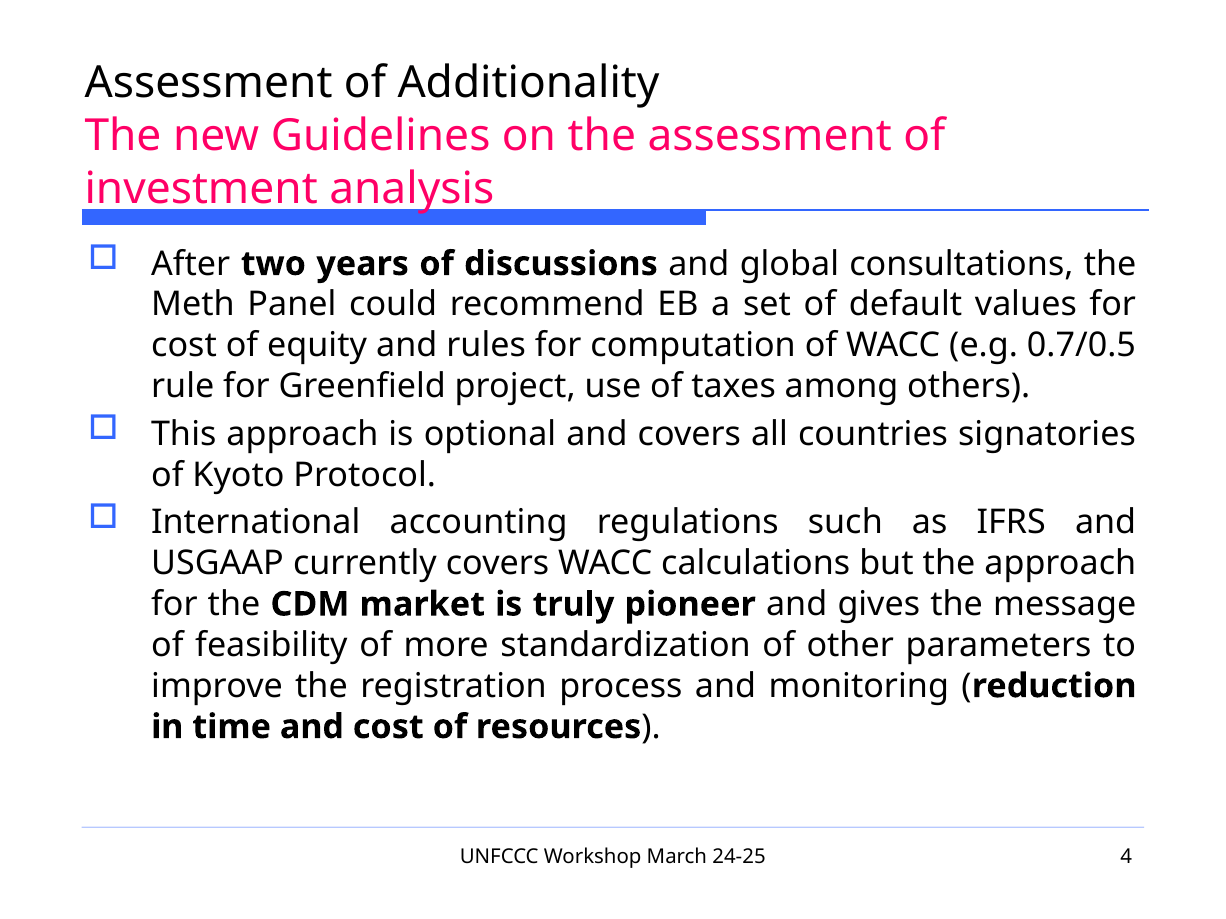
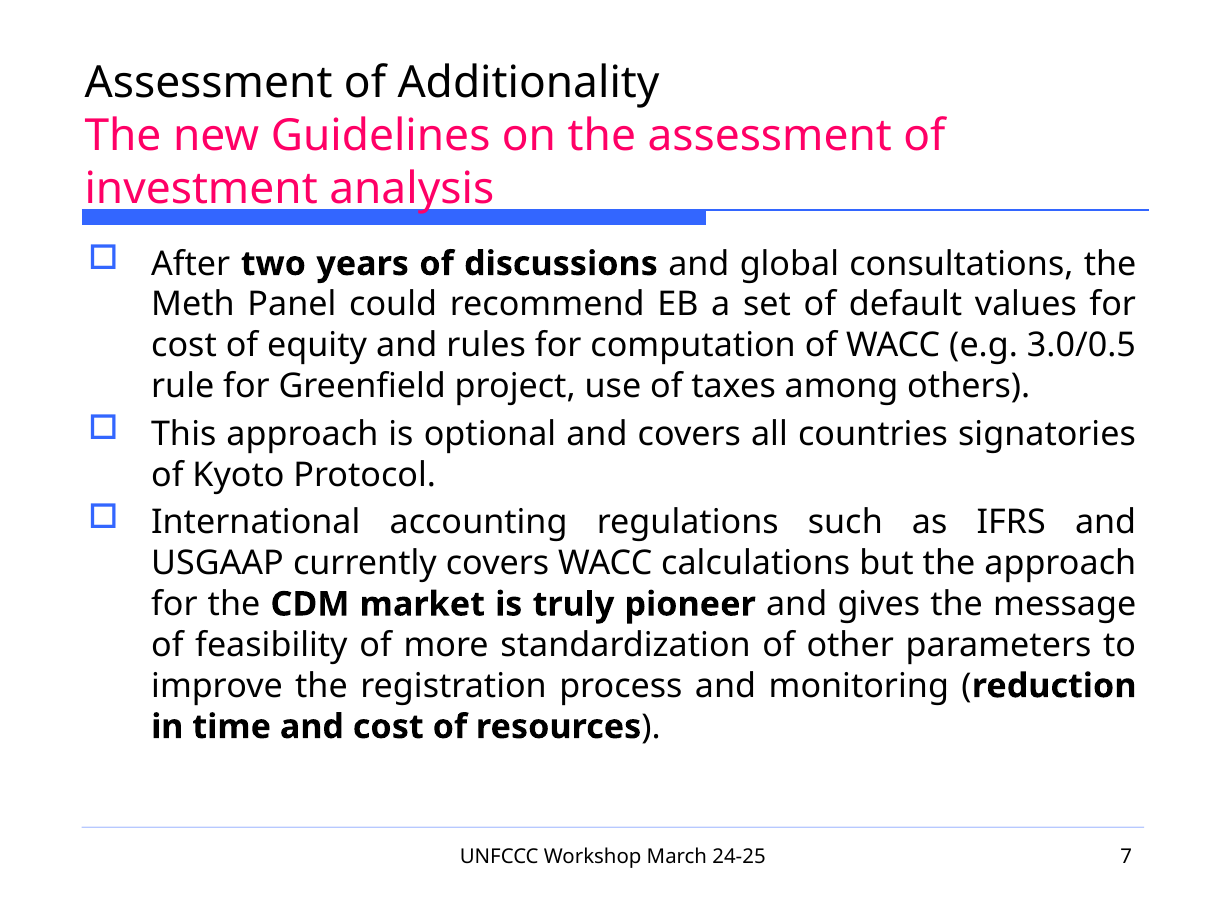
0.7/0.5: 0.7/0.5 -> 3.0/0.5 (1081, 346)
4: 4 -> 7 (1126, 857)
